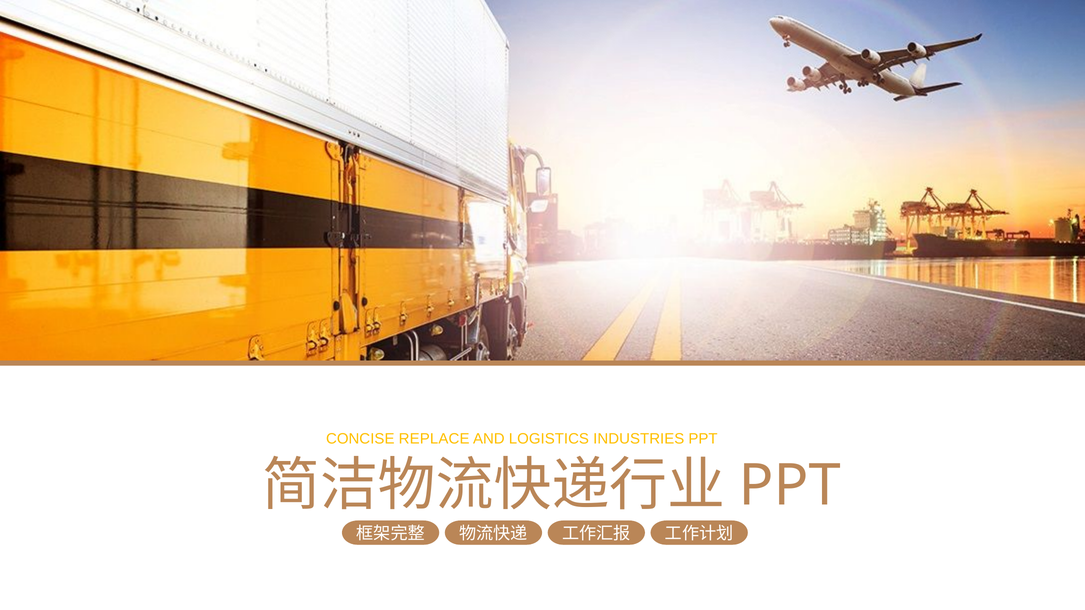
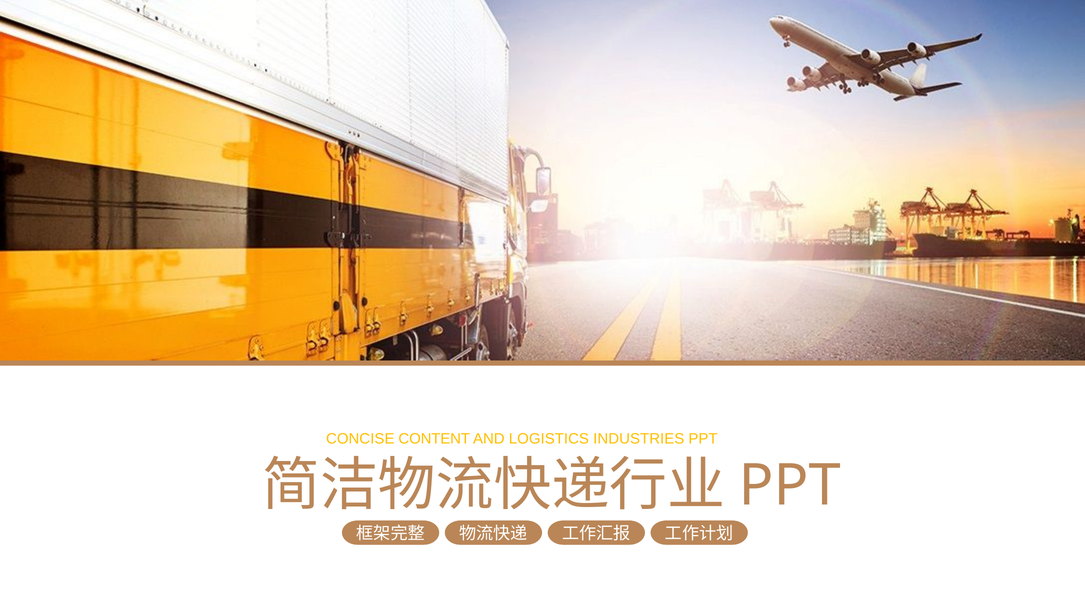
REPLACE: REPLACE -> CONTENT (434, 439)
